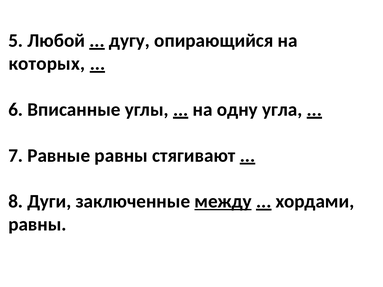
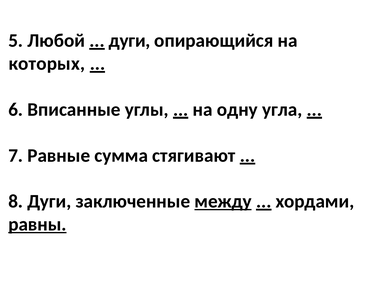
дугу: дугу -> дуги (130, 41)
Равные равны: равны -> сумма (121, 156)
равны underline: none -> present (37, 225)
